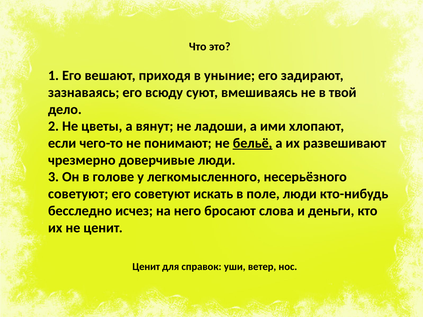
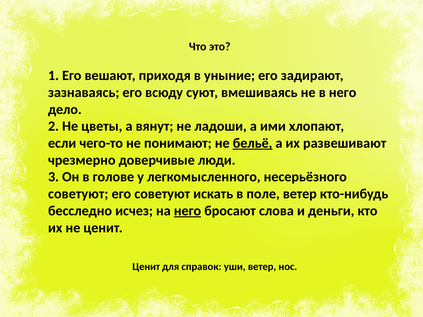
в твой: твой -> него (343, 93)
поле люди: люди -> ветер (300, 194)
него underline: none -> present (188, 211)
